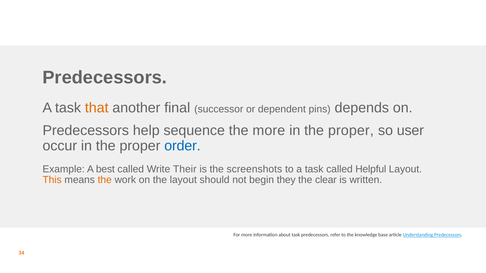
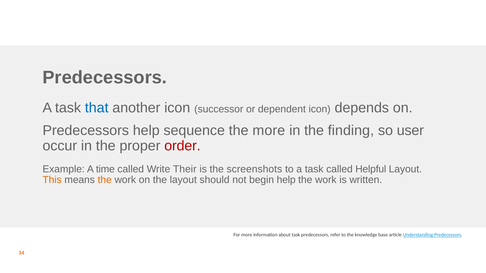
that colour: orange -> blue (97, 108)
another final: final -> icon (177, 108)
dependent pins: pins -> icon (320, 109)
proper: proper -> finding (351, 131)
order colour: blue -> red (182, 146)
best: best -> time (105, 169)
begin they: they -> help (286, 180)
clear: clear -> work (326, 180)
